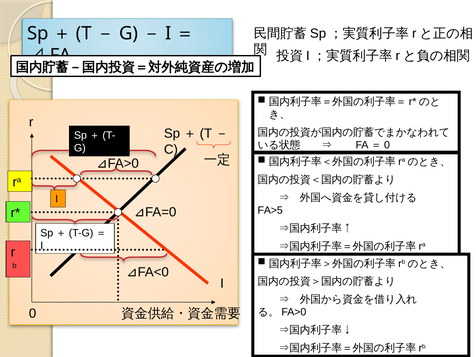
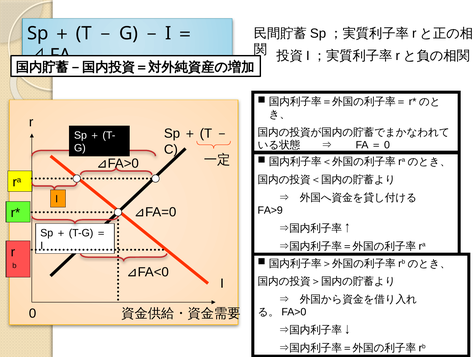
FA>5: FA>5 -> FA>9 (270, 210)
